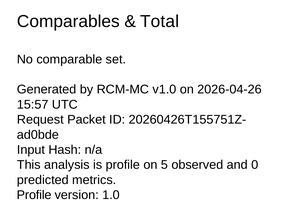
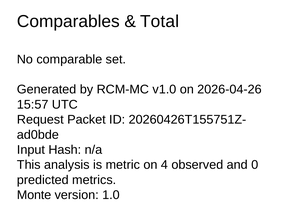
is profile: profile -> metric (123, 165)
5: 5 -> 4 (164, 165)
Profile: Profile -> Monte (34, 195)
